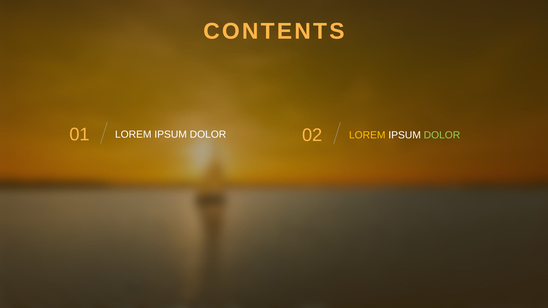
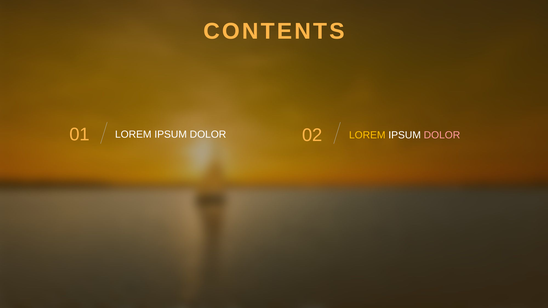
DOLOR colour: light green -> pink (442, 135)
